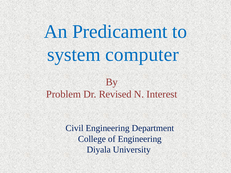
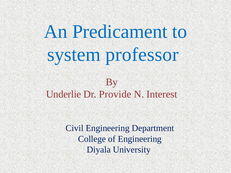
computer: computer -> professor (142, 55)
Problem: Problem -> Underlie (64, 94)
Revised: Revised -> Provide (115, 94)
